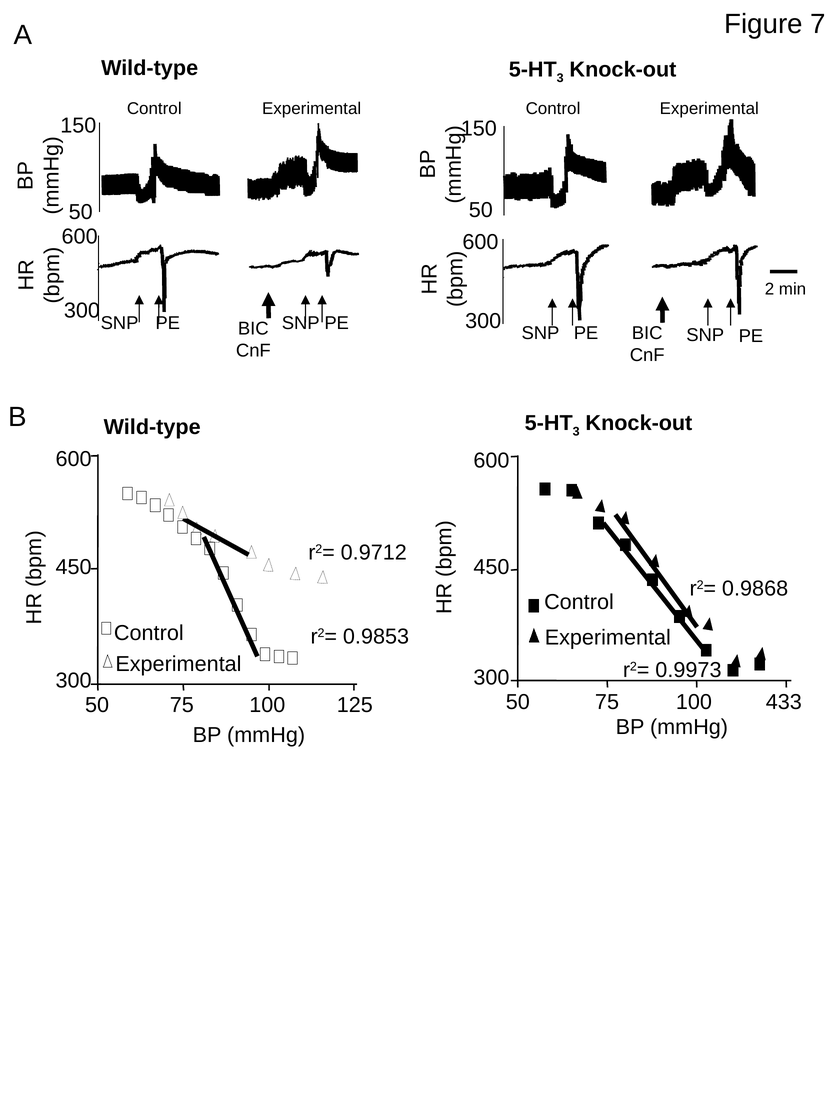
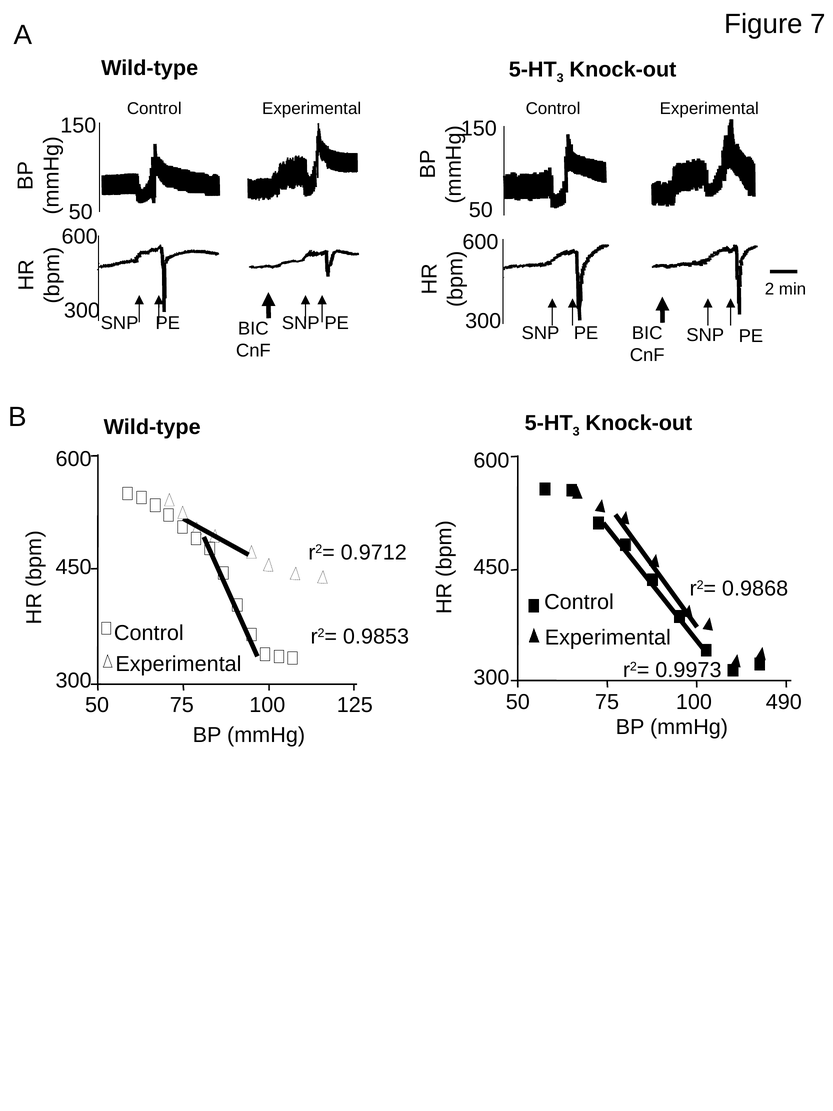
433: 433 -> 490 (784, 702)
